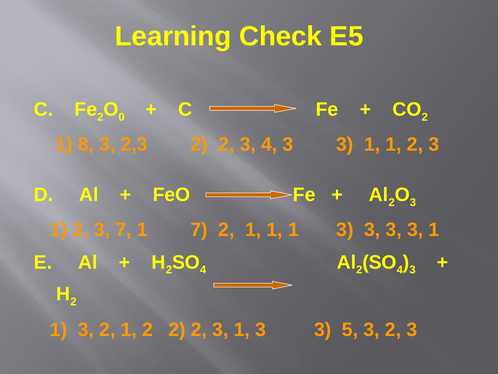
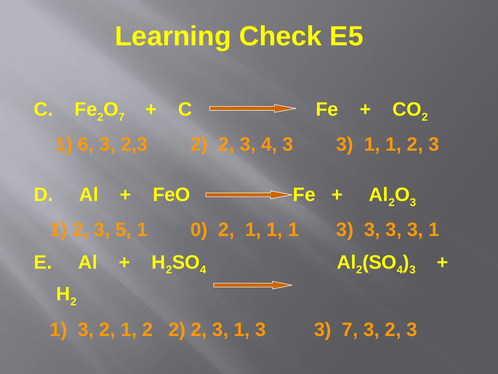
0: 0 -> 7 (122, 117)
8: 8 -> 6 (86, 144)
3 7: 7 -> 5 (123, 230)
1 7: 7 -> 0 (199, 230)
3 5: 5 -> 7 (350, 329)
